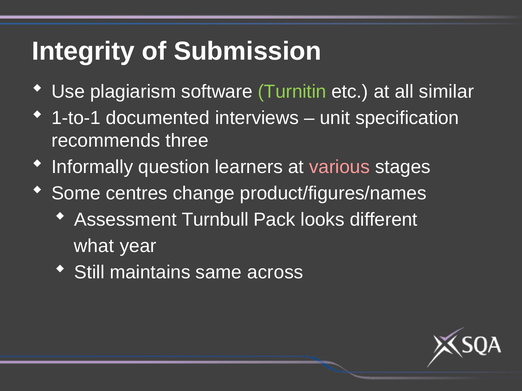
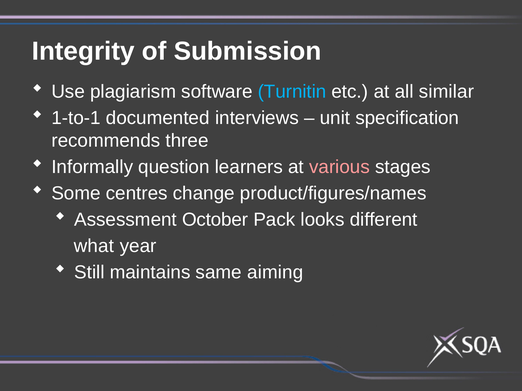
Turnitin colour: light green -> light blue (292, 92)
Turnbull: Turnbull -> October (215, 220)
across: across -> aiming (275, 273)
